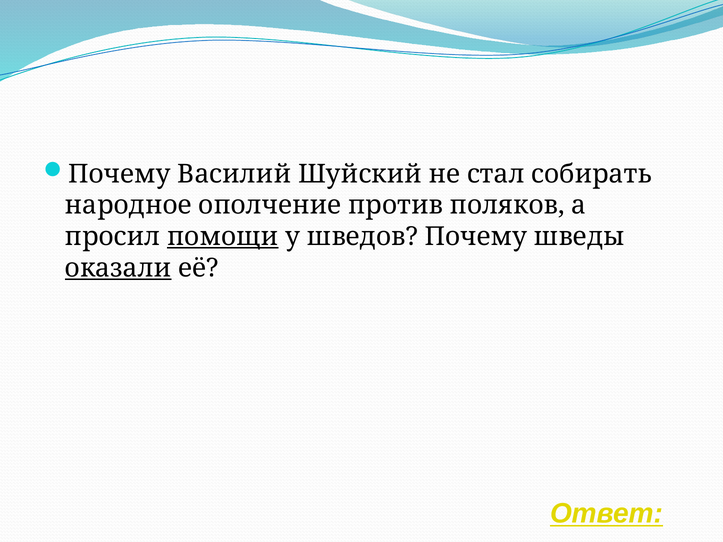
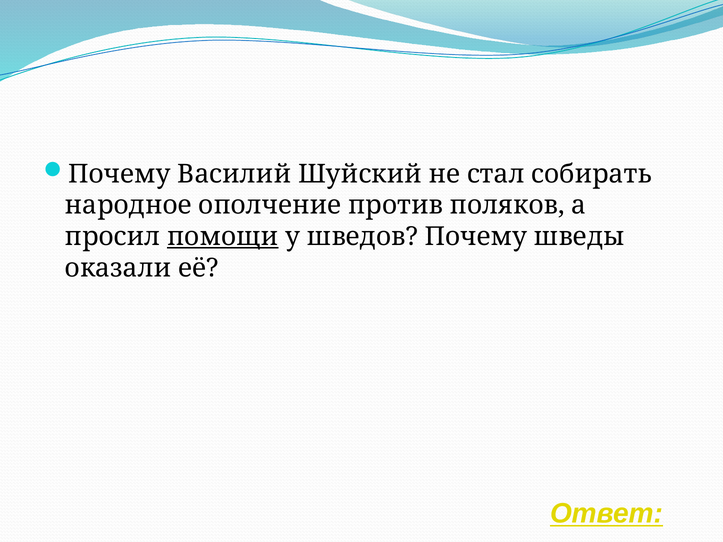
оказали underline: present -> none (118, 268)
